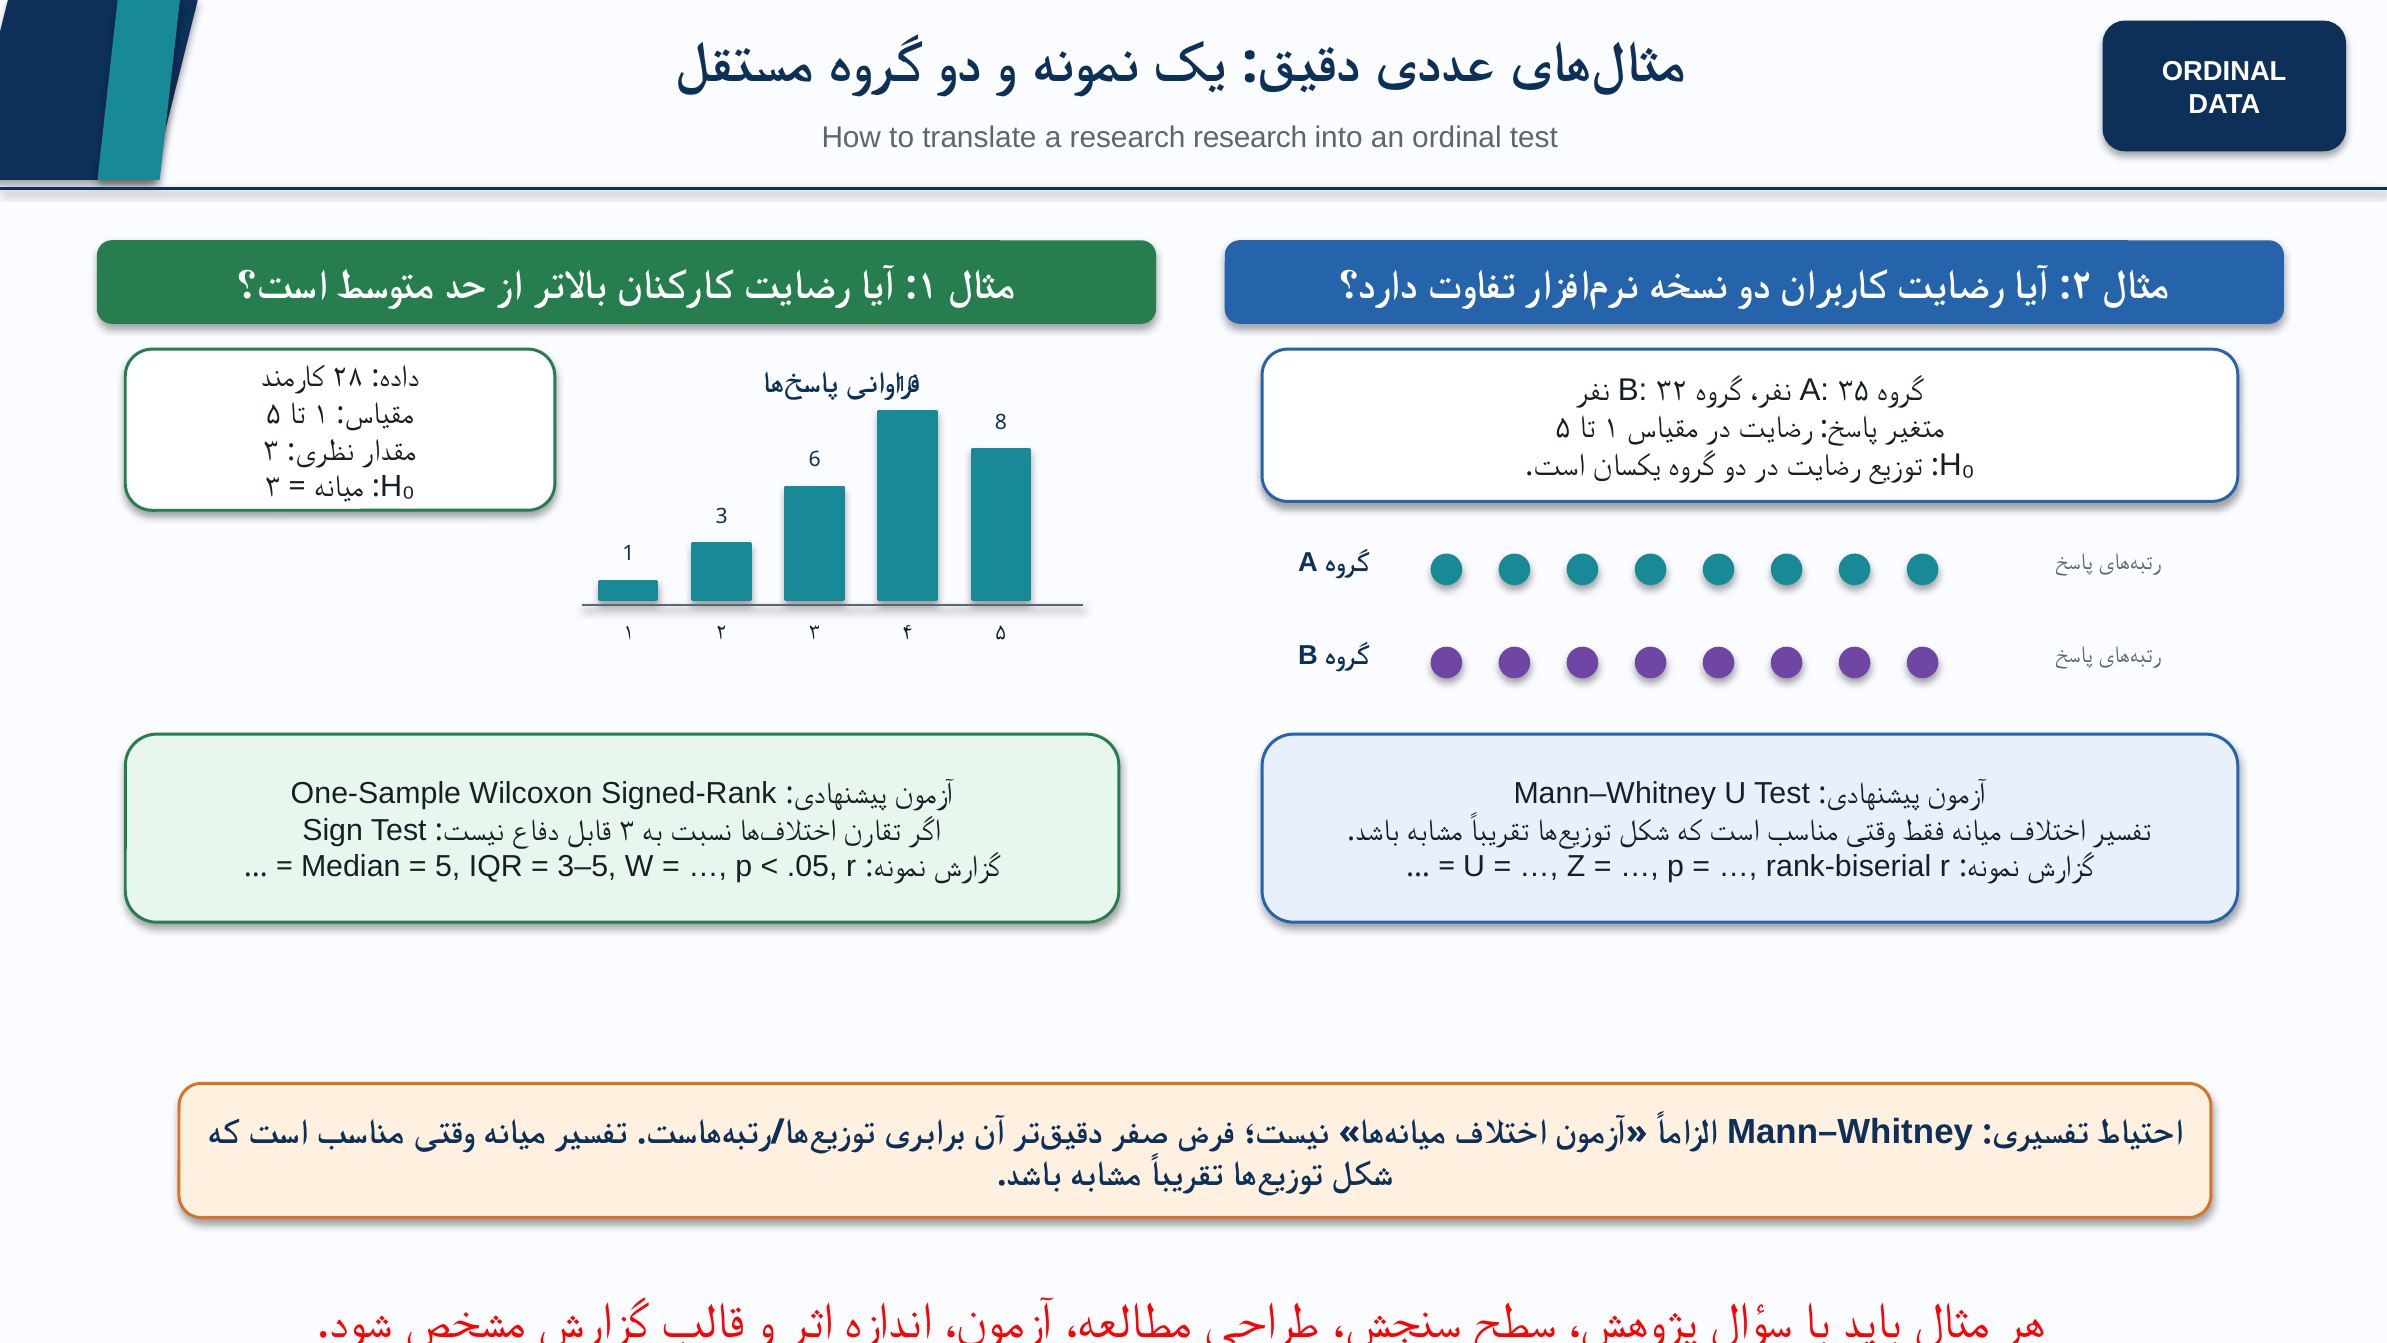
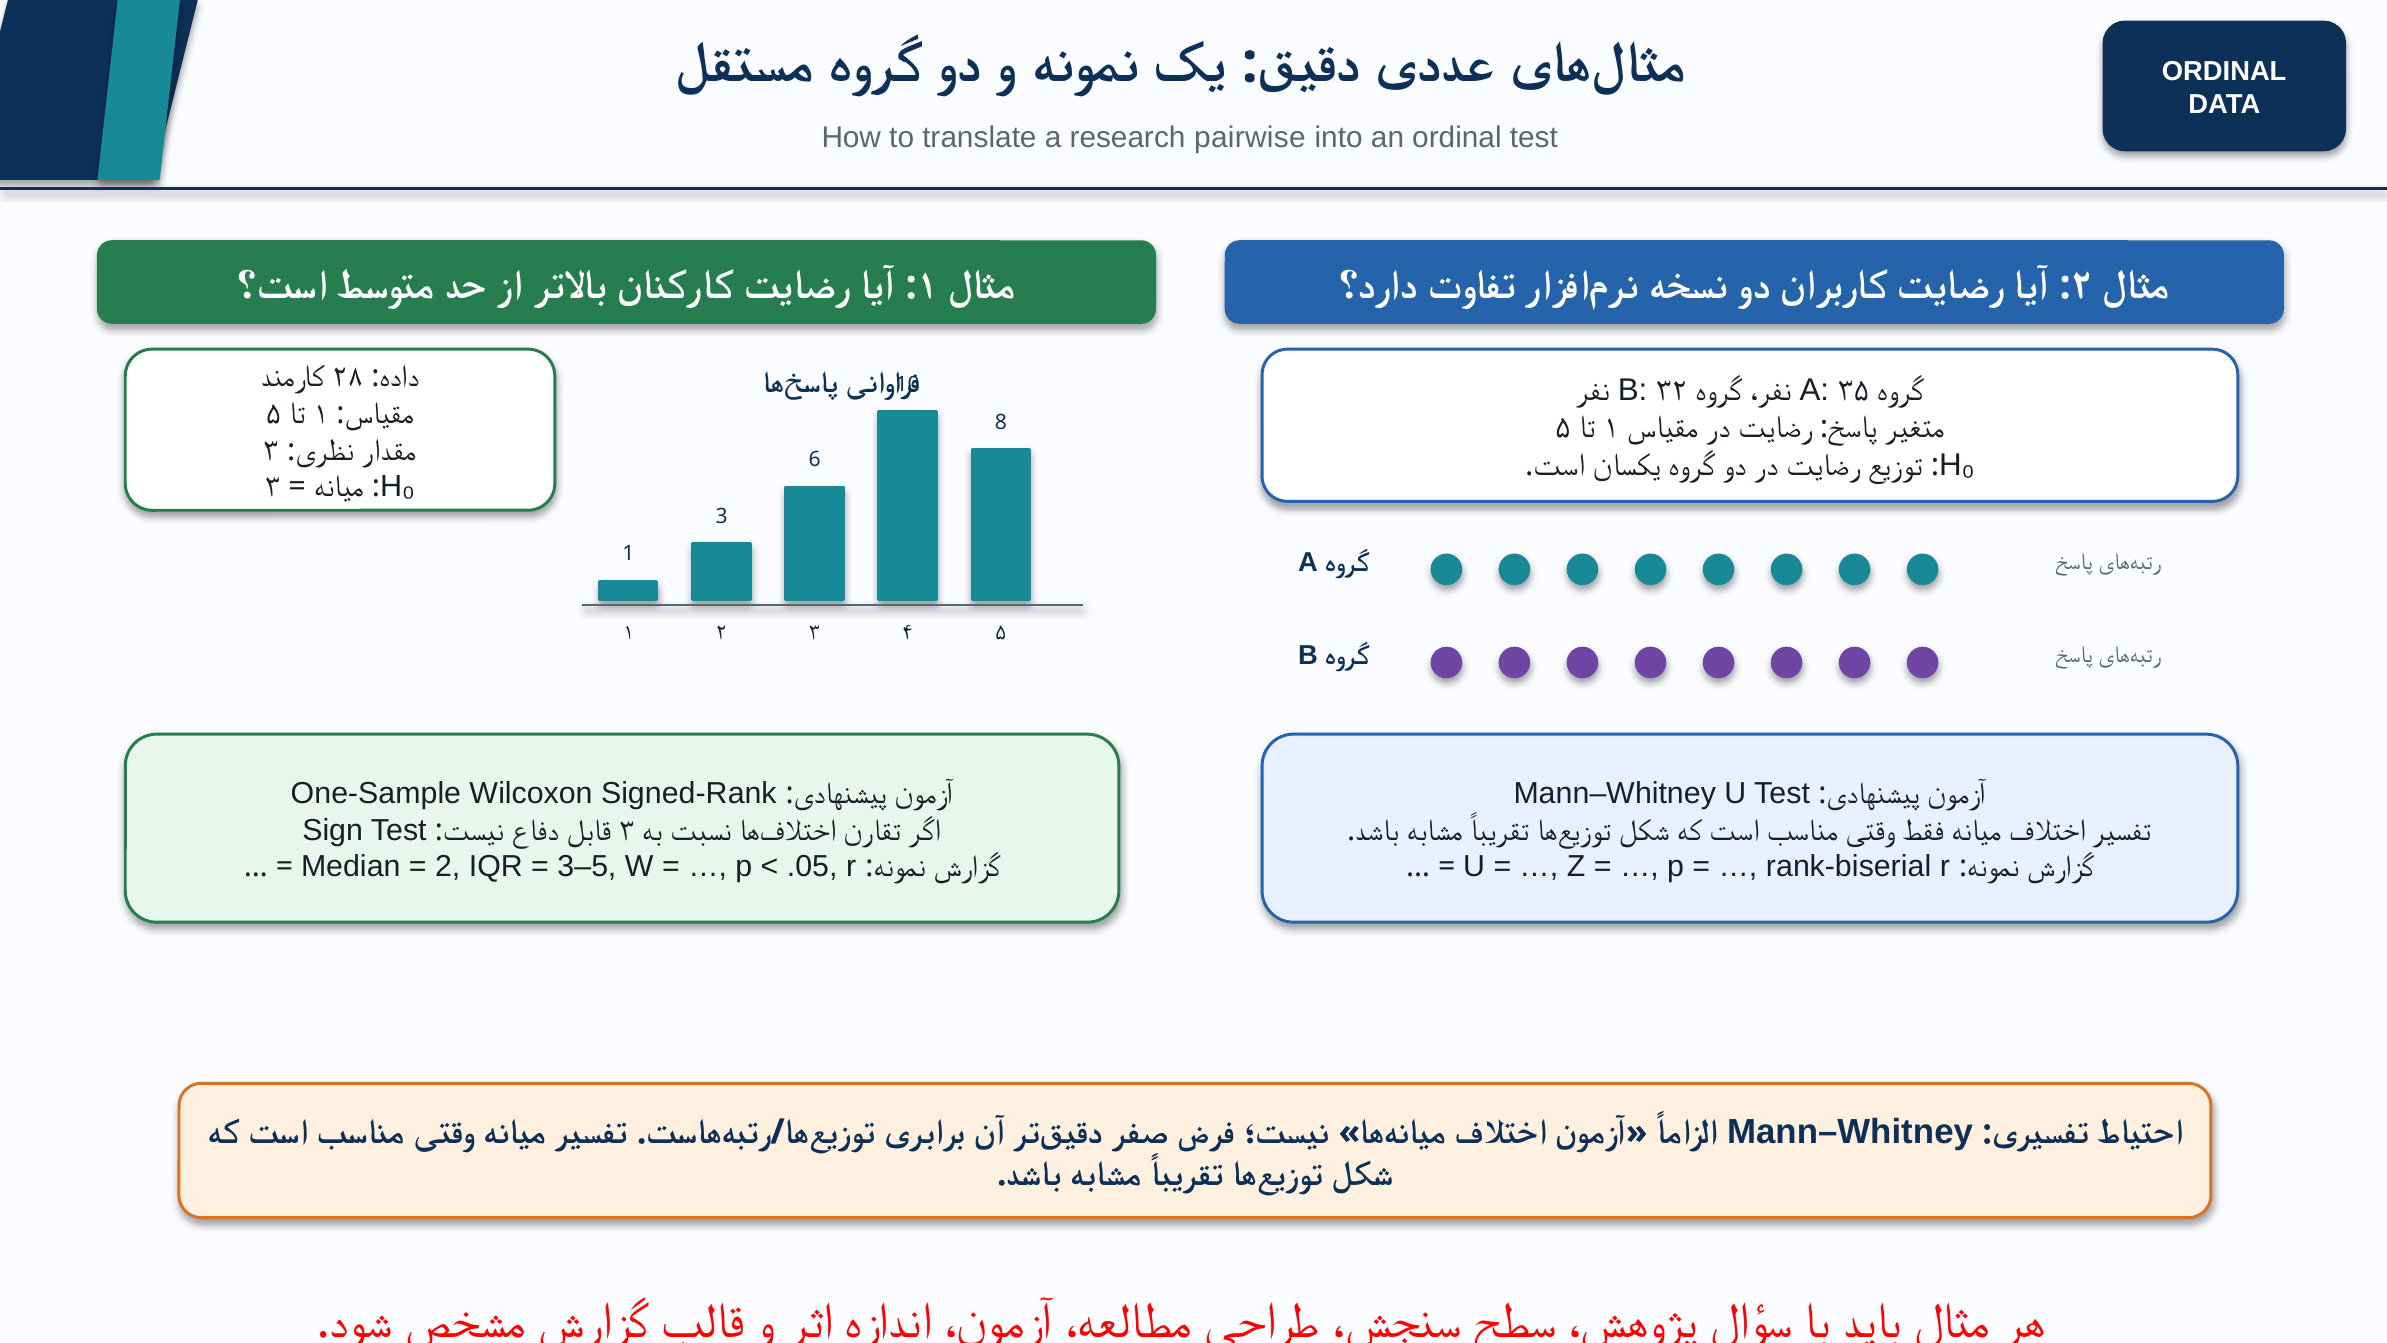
research research: research -> pairwise (1250, 138)
5: 5 -> 2 (448, 866)
